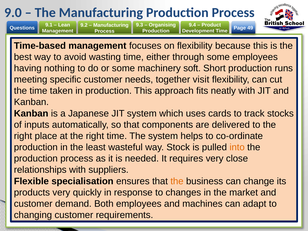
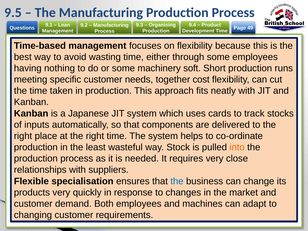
9.0: 9.0 -> 9.5 (13, 13)
visit: visit -> cost (201, 80)
the colour: orange -> blue (177, 181)
